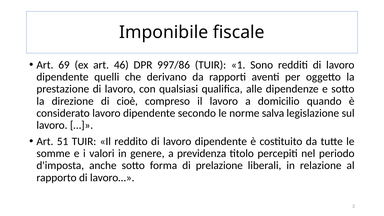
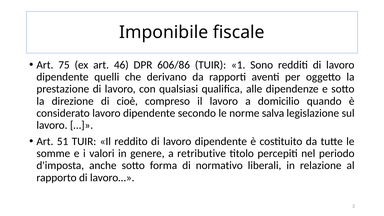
69: 69 -> 75 (64, 65)
997/86: 997/86 -> 606/86 (174, 65)
previdenza: previdenza -> retributive (202, 153)
prelazione: prelazione -> normativo (219, 166)
